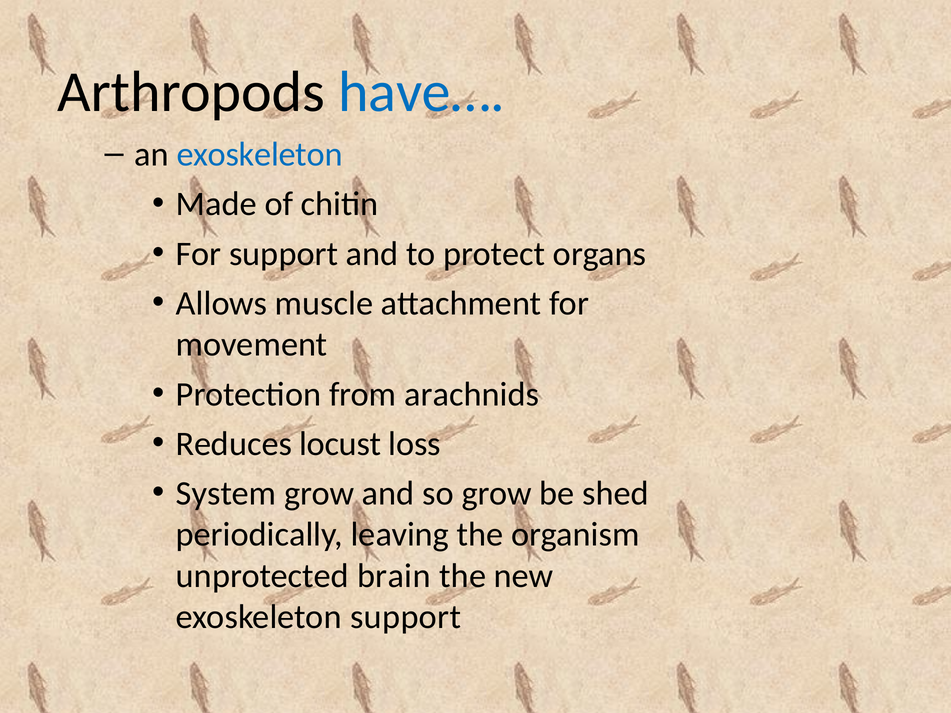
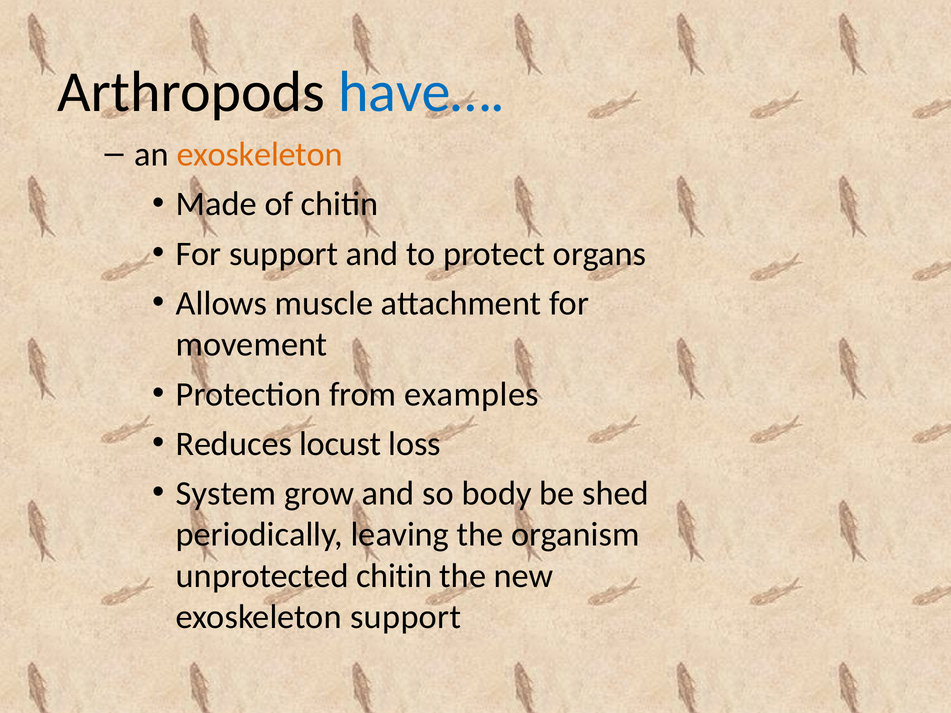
exoskeleton colour: blue -> orange (260, 155)
arachnids: arachnids -> examples (472, 394)
so grow: grow -> body (497, 494)
unprotected brain: brain -> chitin (394, 576)
